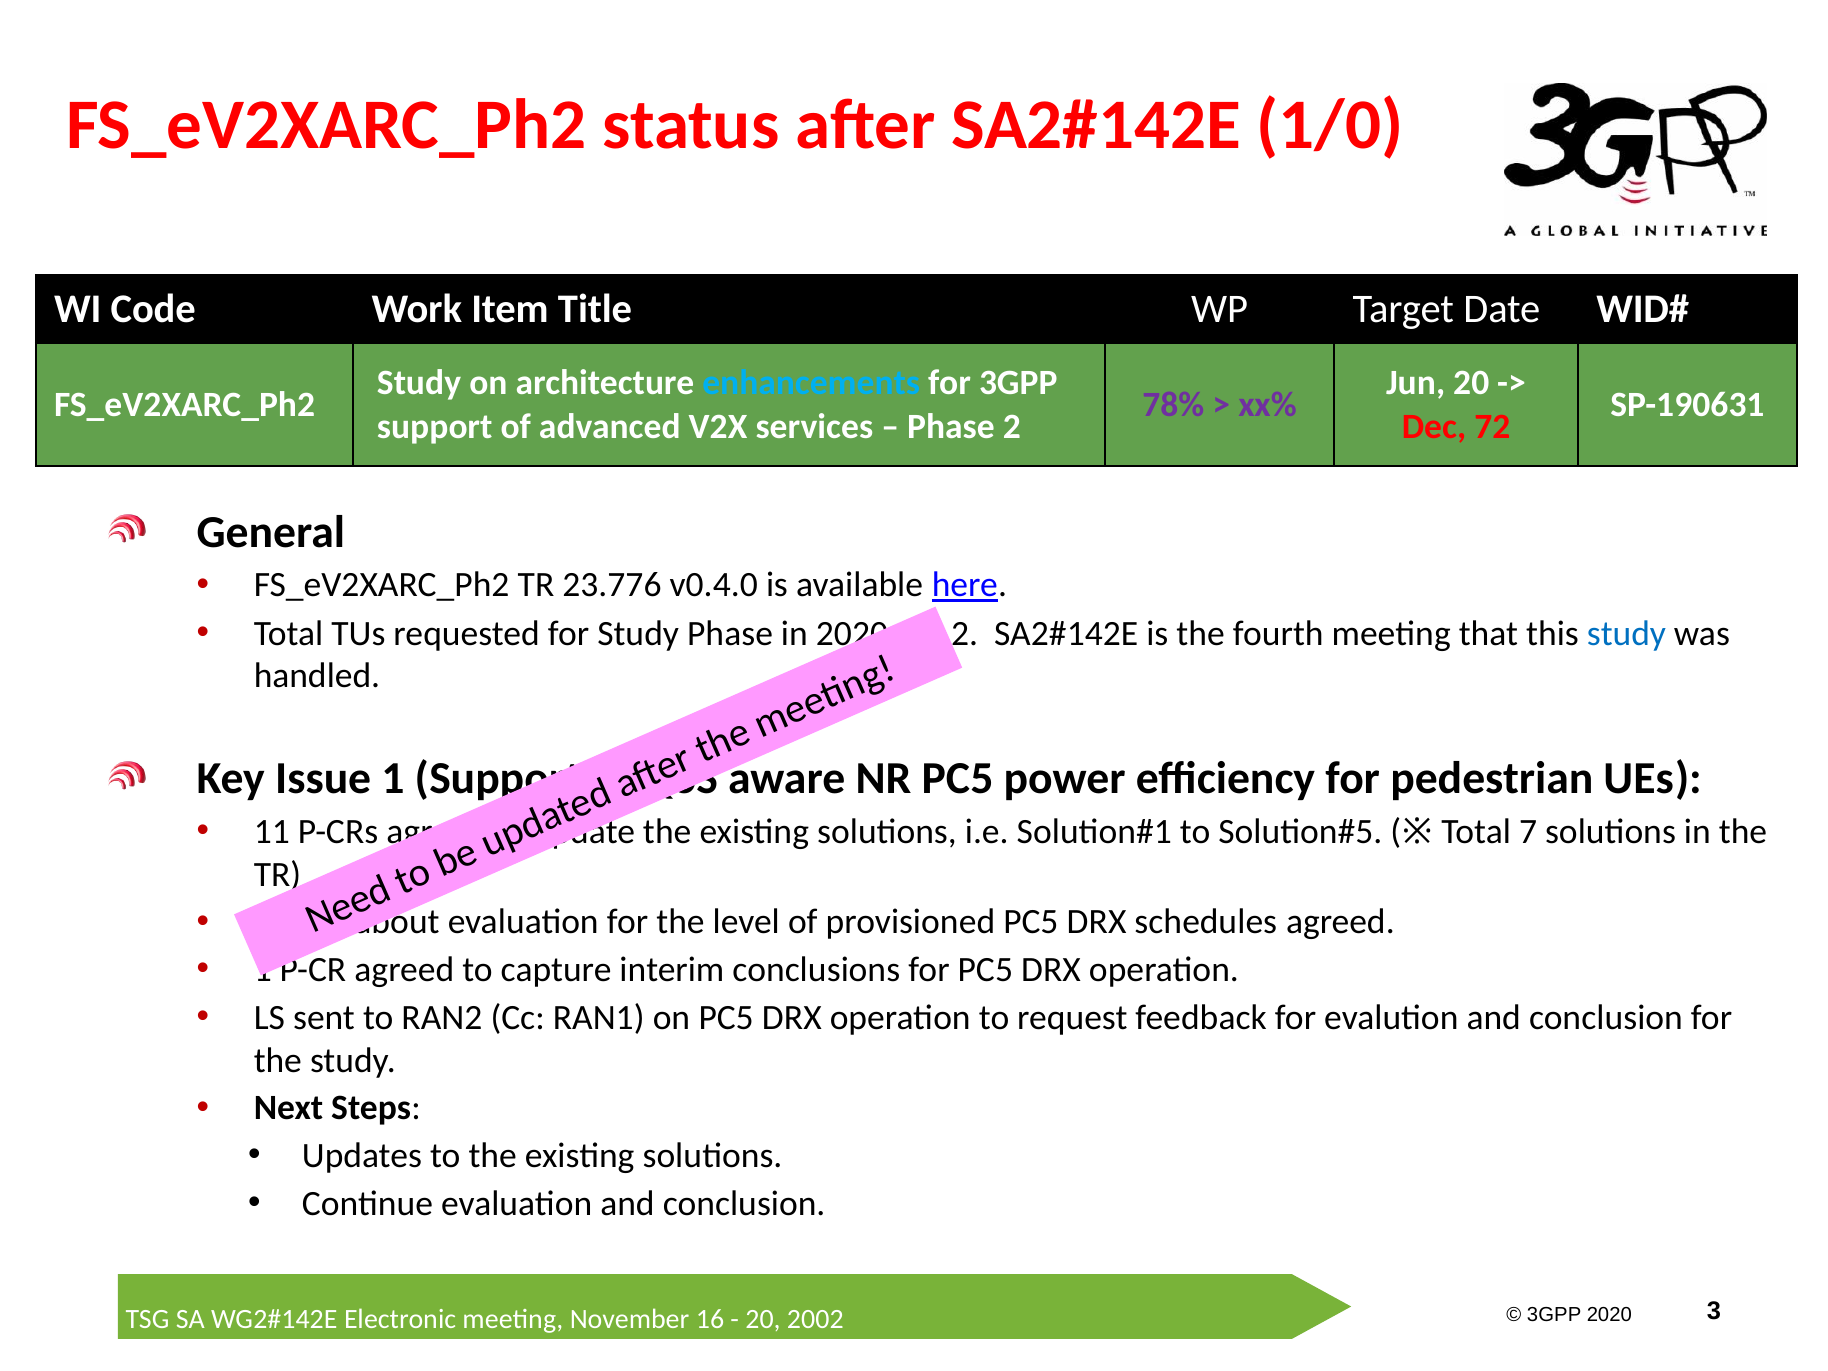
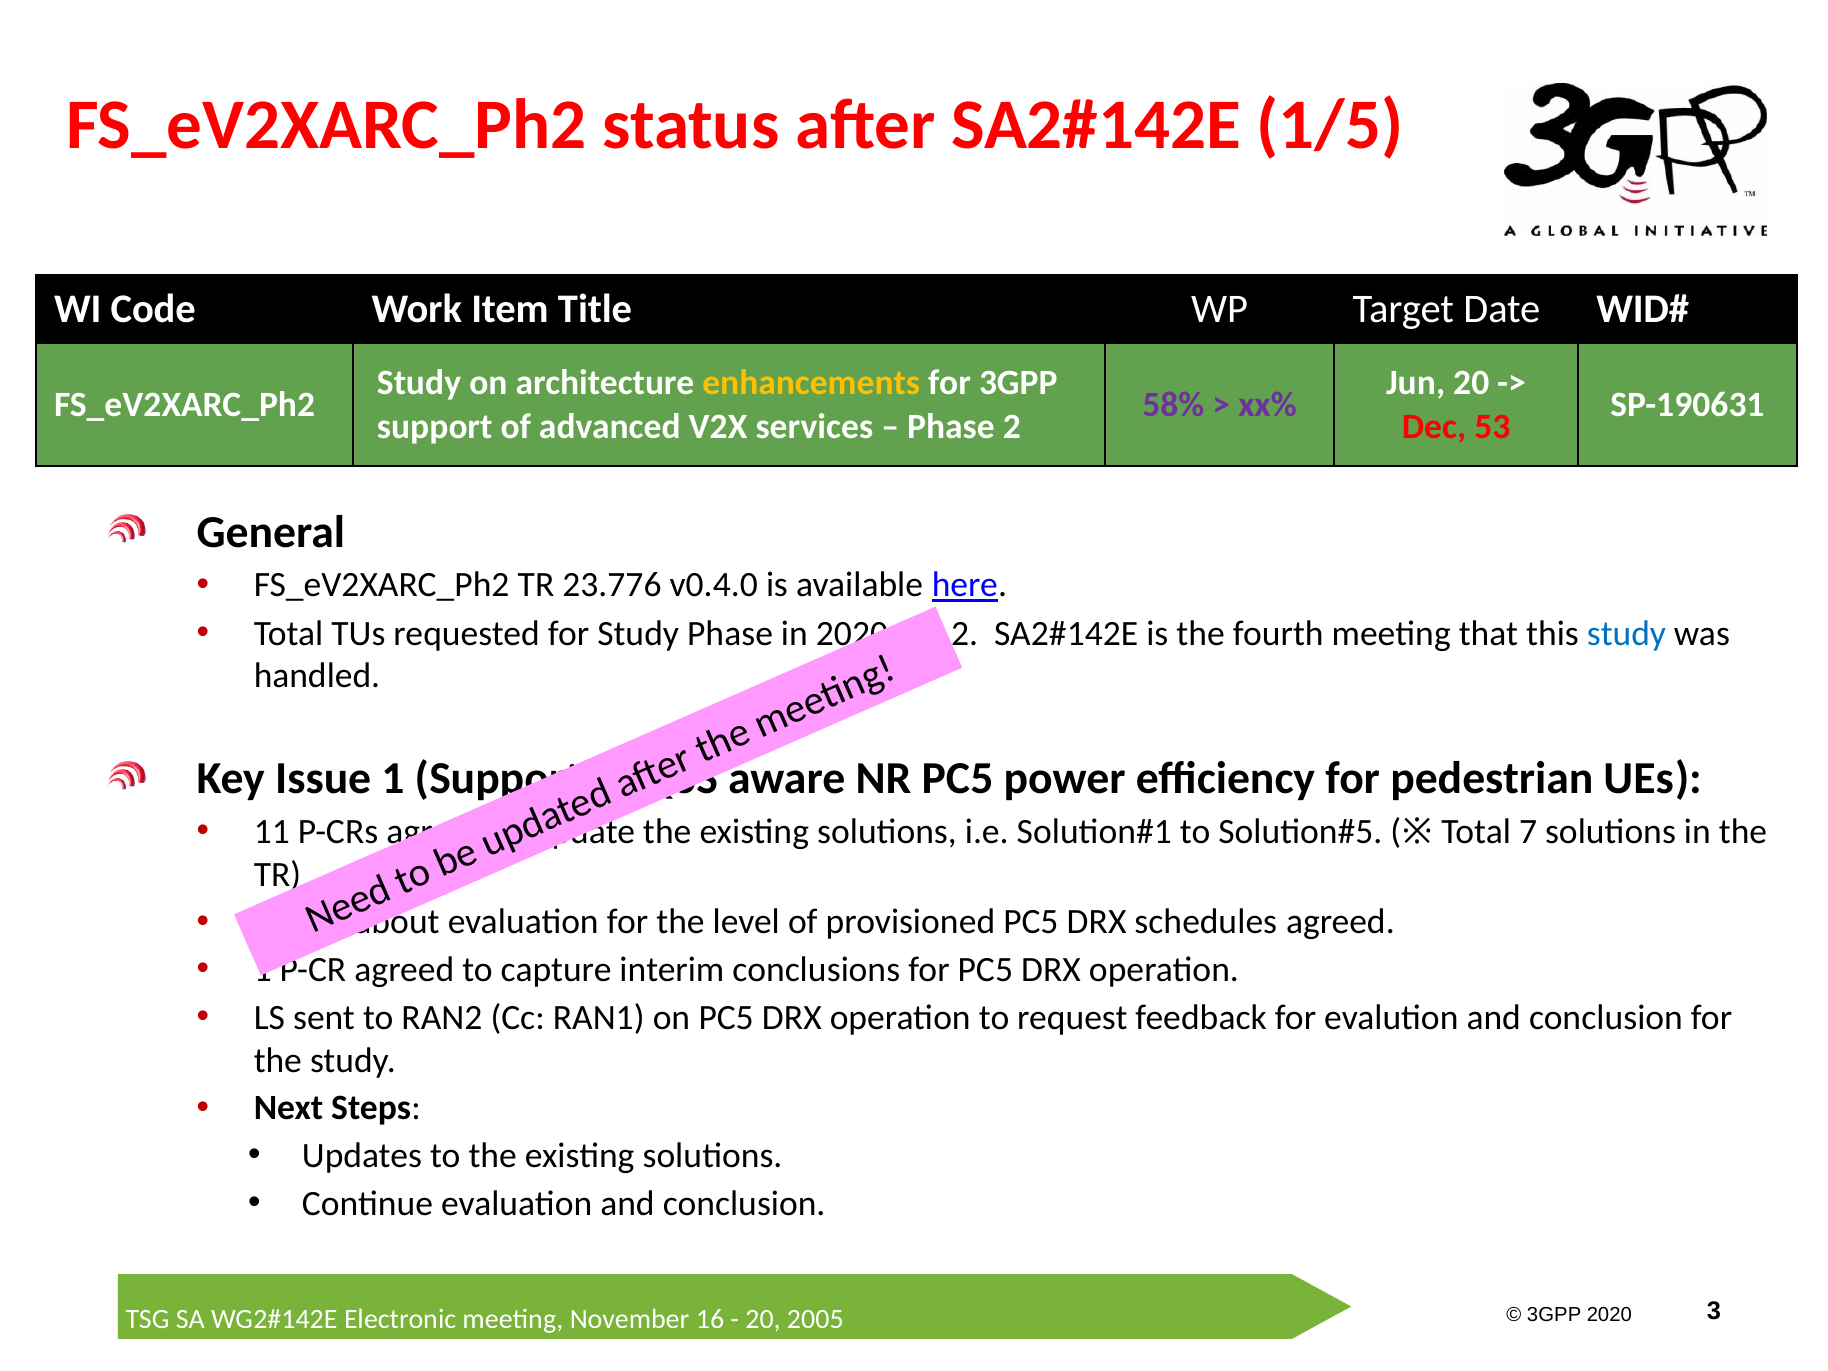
1/0: 1/0 -> 1/5 (1330, 125)
enhancements colour: light blue -> yellow (811, 383)
78%: 78% -> 58% (1173, 405)
72: 72 -> 53 (1492, 426)
2002: 2002 -> 2005 (815, 1320)
